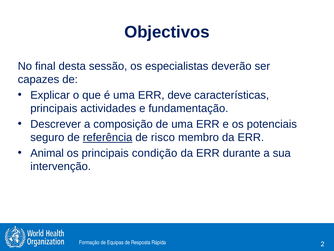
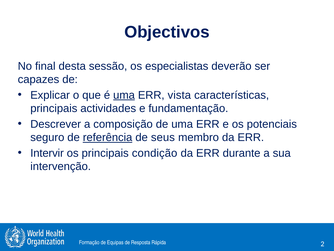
uma underline: none -> present (124, 95)
deve: deve -> vista (179, 95)
risco: risco -> seus (163, 137)
Animal: Animal -> Intervir (47, 153)
